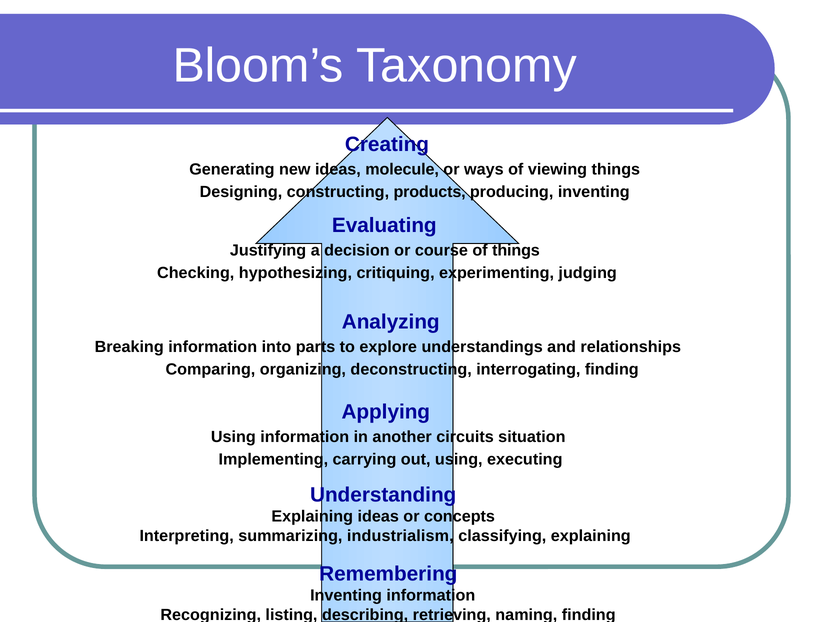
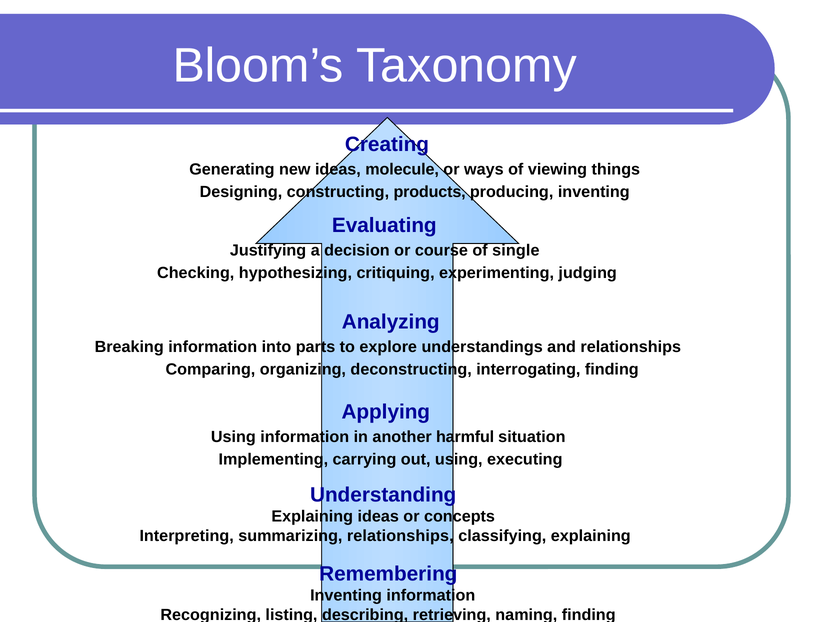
of things: things -> single (516, 251)
circuits: circuits -> harmful (465, 437)
summarizing industrialism: industrialism -> relationships (400, 536)
